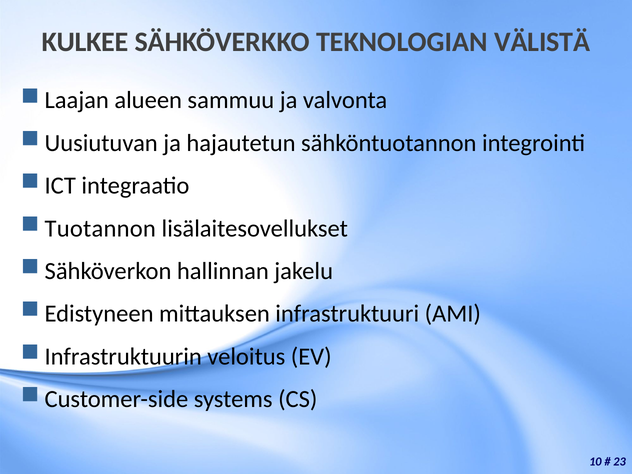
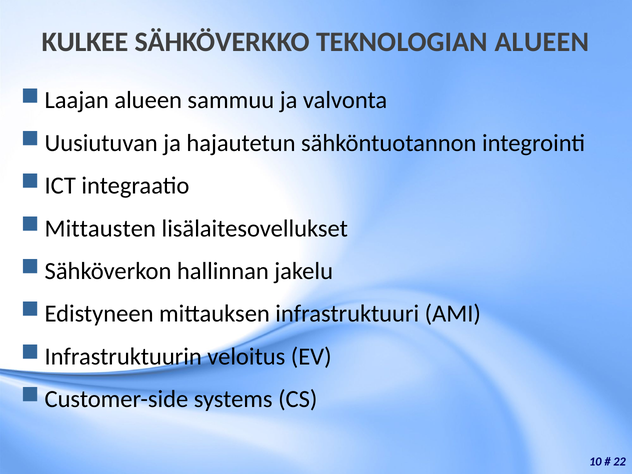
TEKNOLOGIAN VÄLISTÄ: VÄLISTÄ -> ALUEEN (542, 42)
Tuotannon: Tuotannon -> Mittausten (100, 228)
23: 23 -> 22 (619, 462)
